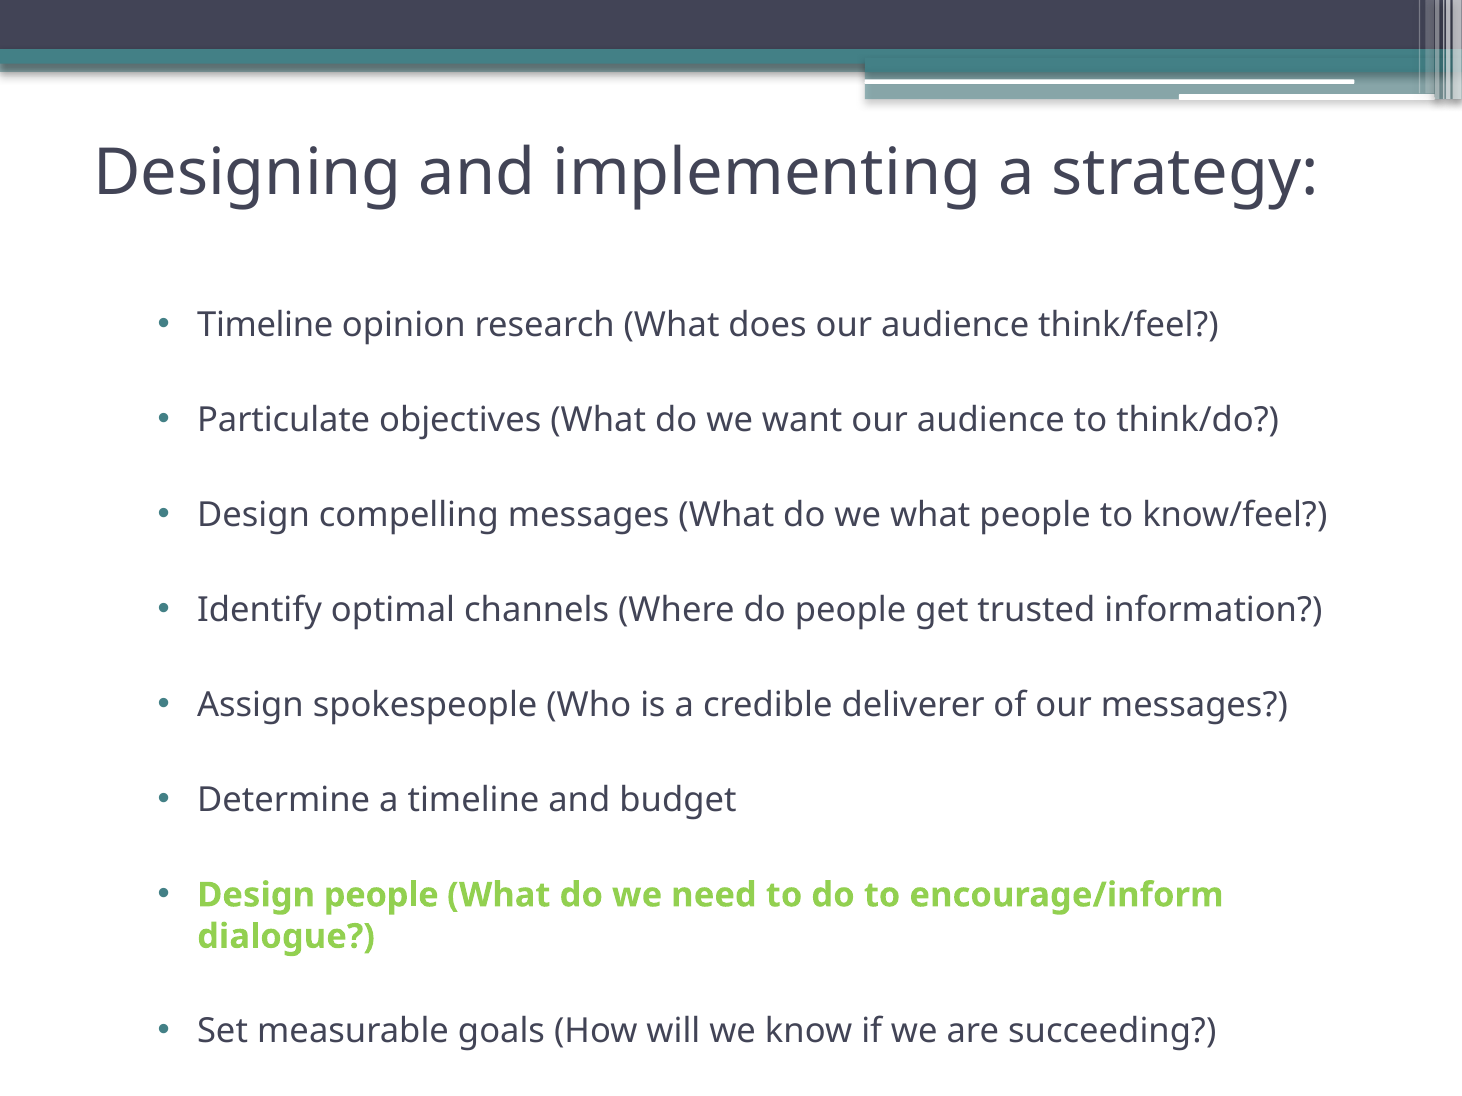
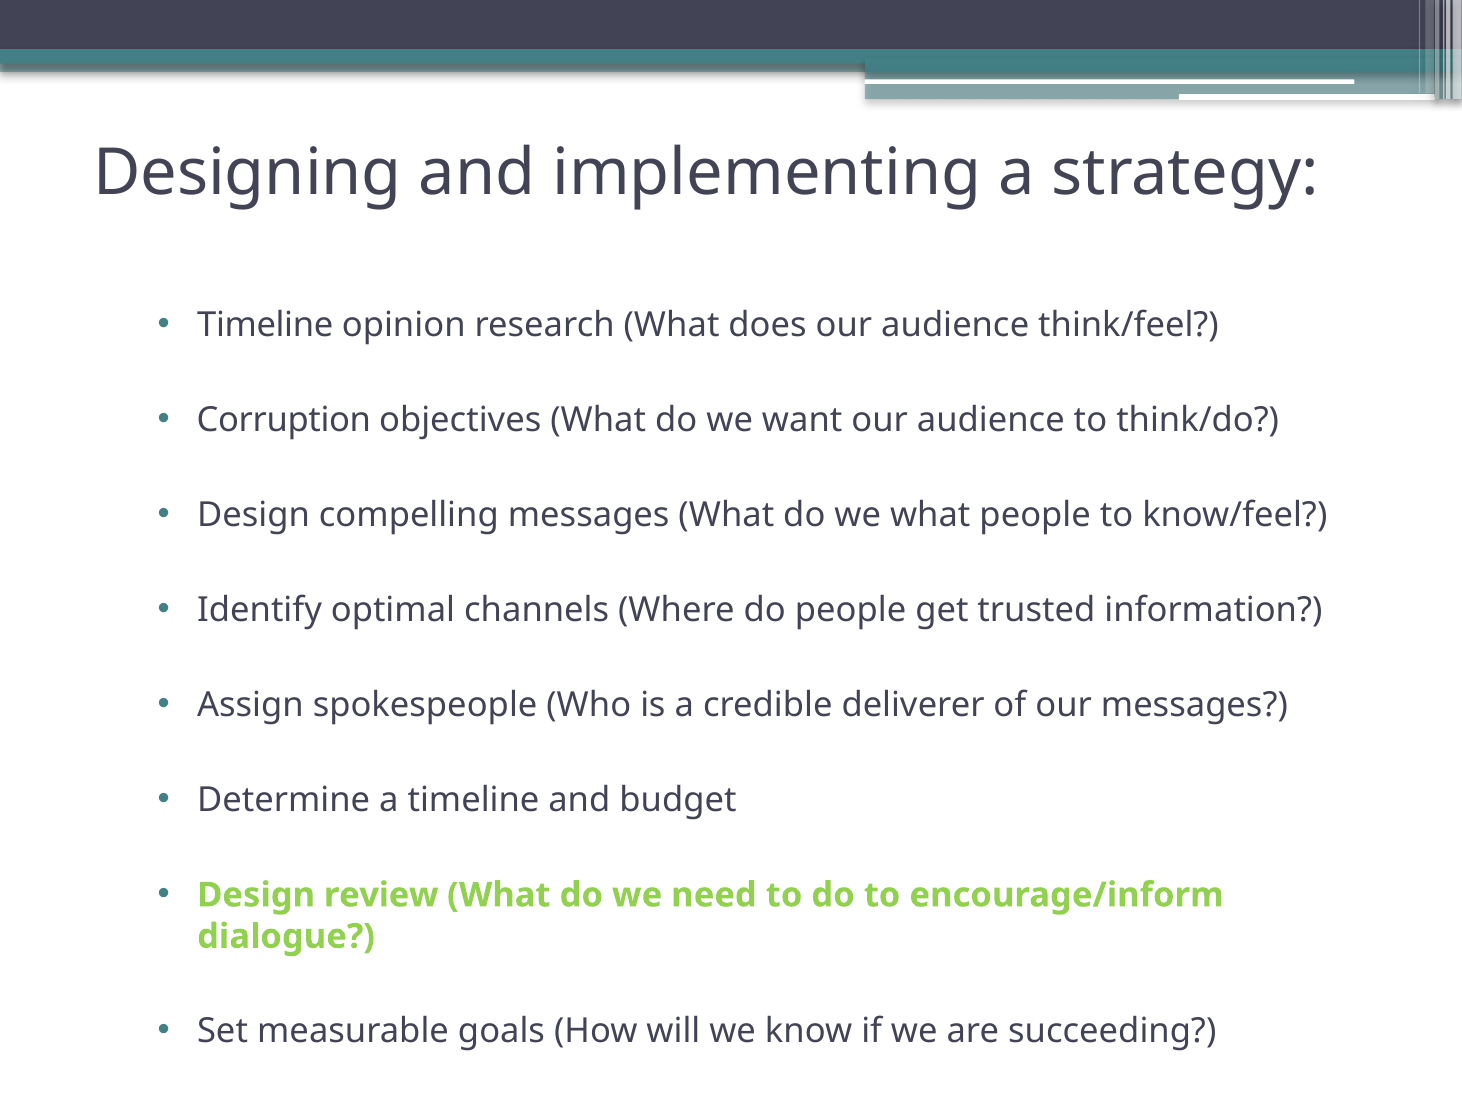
Particulate: Particulate -> Corruption (284, 420)
Design people: people -> review (381, 895)
